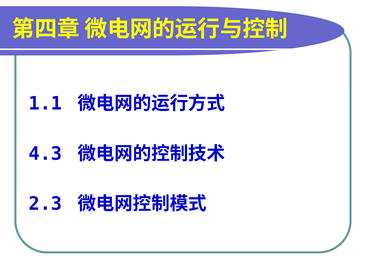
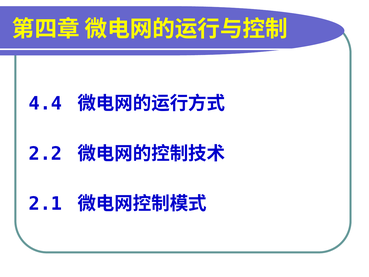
1.1: 1.1 -> 4.4 (45, 103)
4.3: 4.3 -> 2.2 (45, 154)
2.3: 2.3 -> 2.1 (45, 204)
